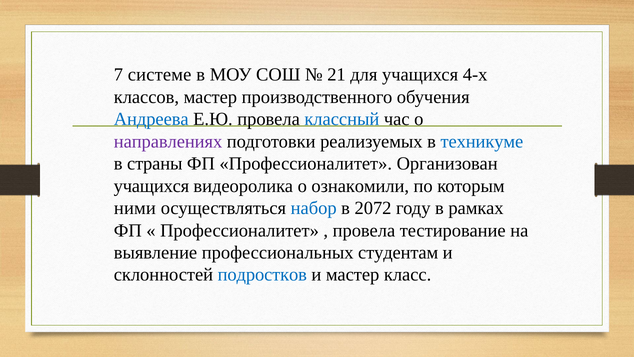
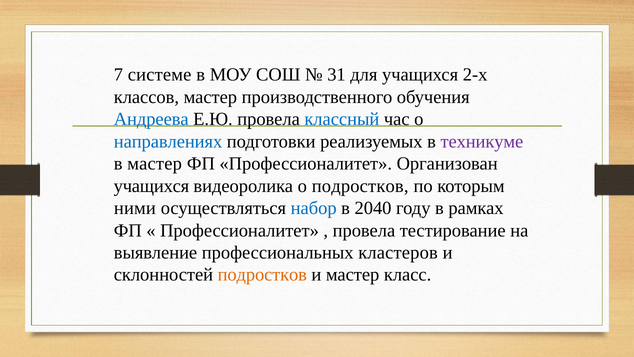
21: 21 -> 31 (337, 75)
4-х: 4-х -> 2-х (475, 75)
направлениях colour: purple -> blue (168, 141)
техникуме colour: blue -> purple (482, 141)
в страны: страны -> мастер (155, 164)
о ознакомили: ознакомили -> подростков (360, 186)
2072: 2072 -> 2040 (373, 208)
студентам: студентам -> кластеров (398, 252)
подростков colour: blue -> orange (262, 275)
